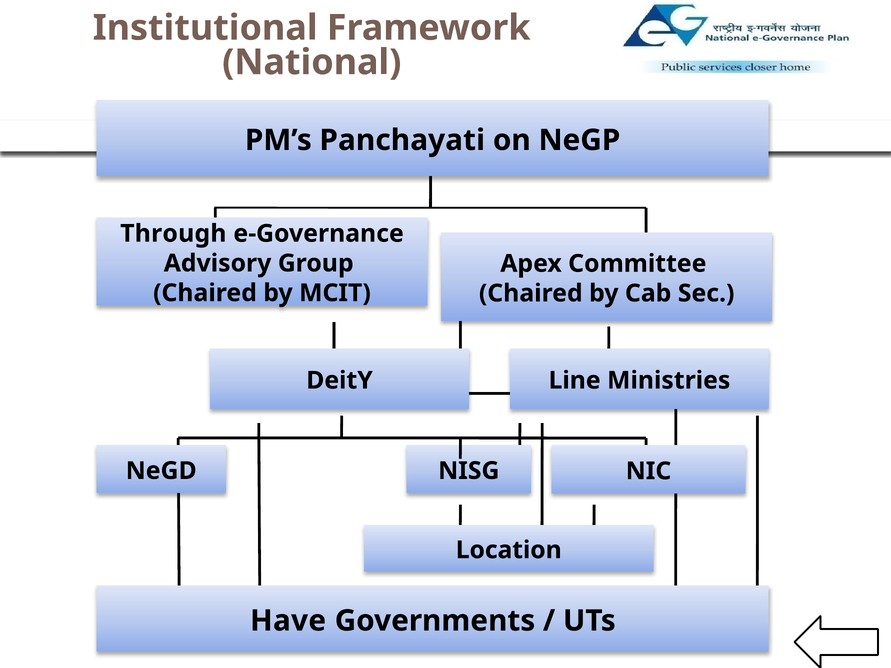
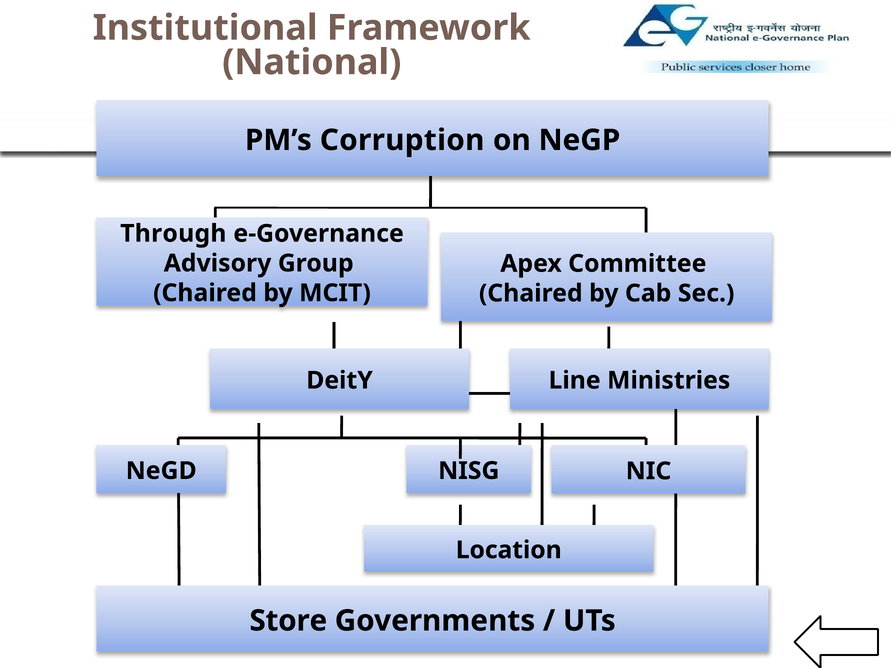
Panchayati: Panchayati -> Corruption (402, 140)
Have: Have -> Store (288, 621)
